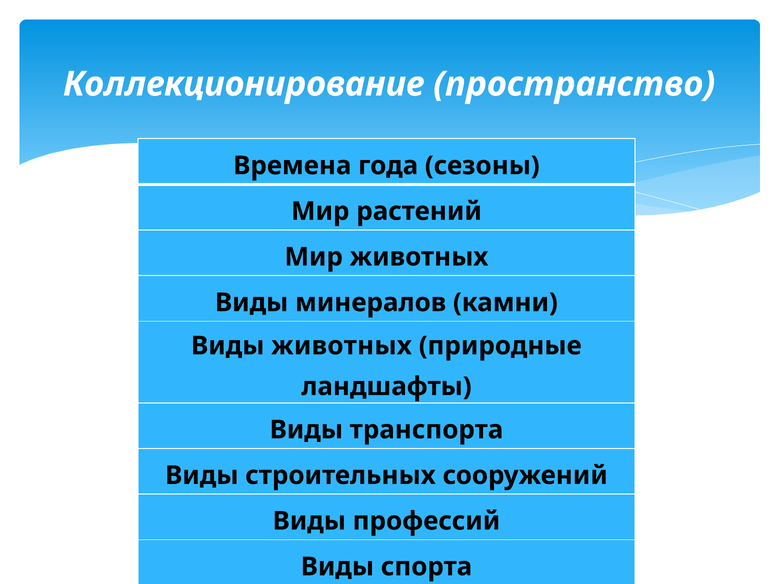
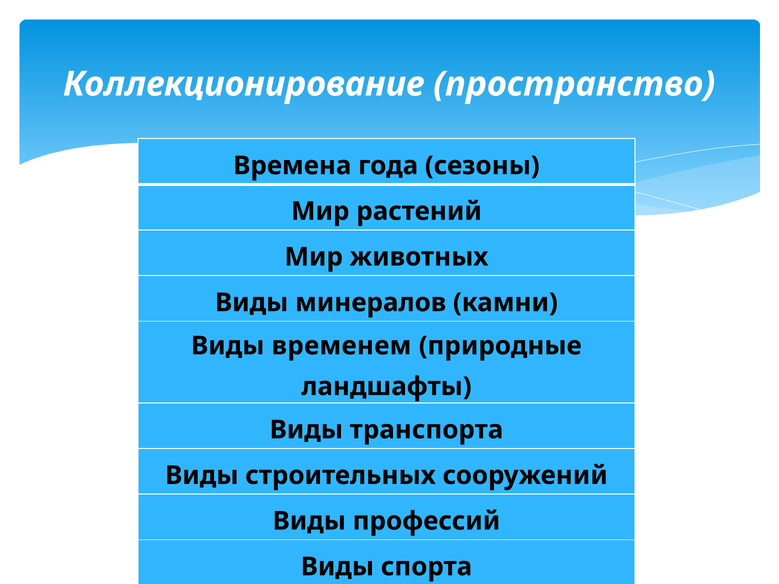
Виды животных: животных -> временем (341, 346)
